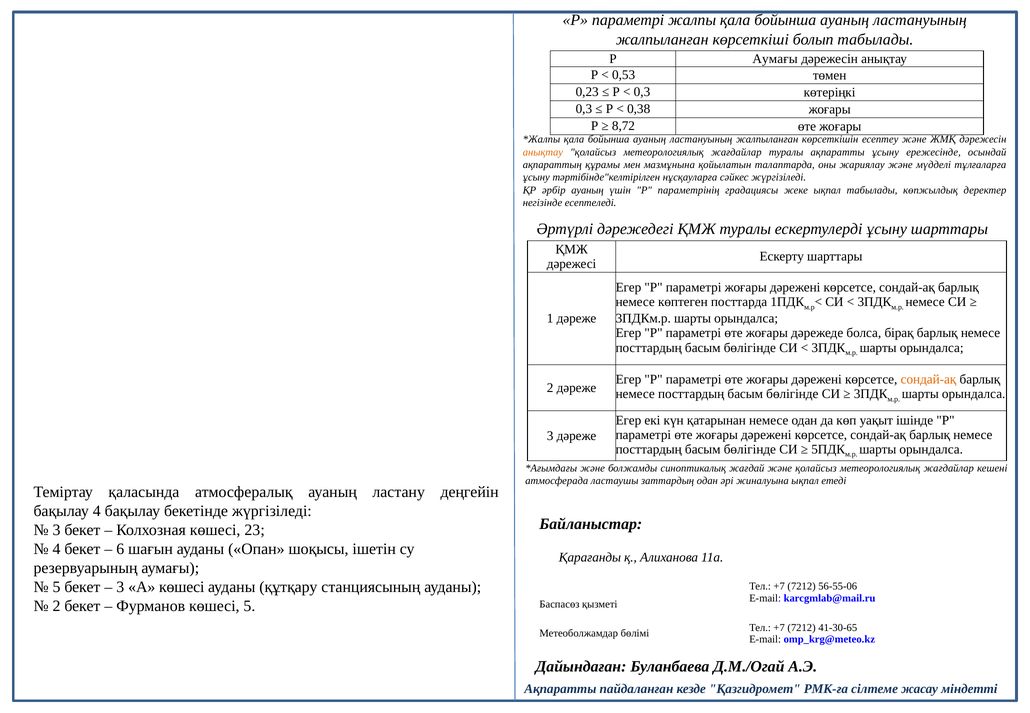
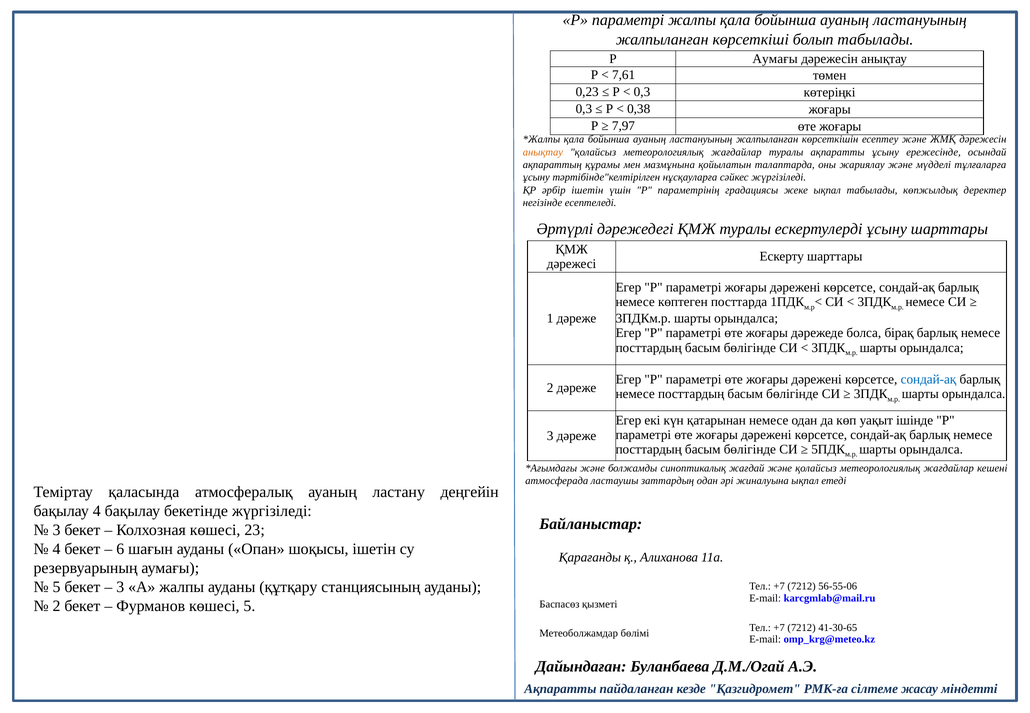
0,53: 0,53 -> 7,61 (624, 75)
8,72: 8,72 -> 7,97 (623, 126)
әрбір ауаның: ауаның -> ішетін (587, 190)
сондай-ақ colour: orange -> blue (928, 379)
А көшесі: көшесі -> жалпы (182, 587)
